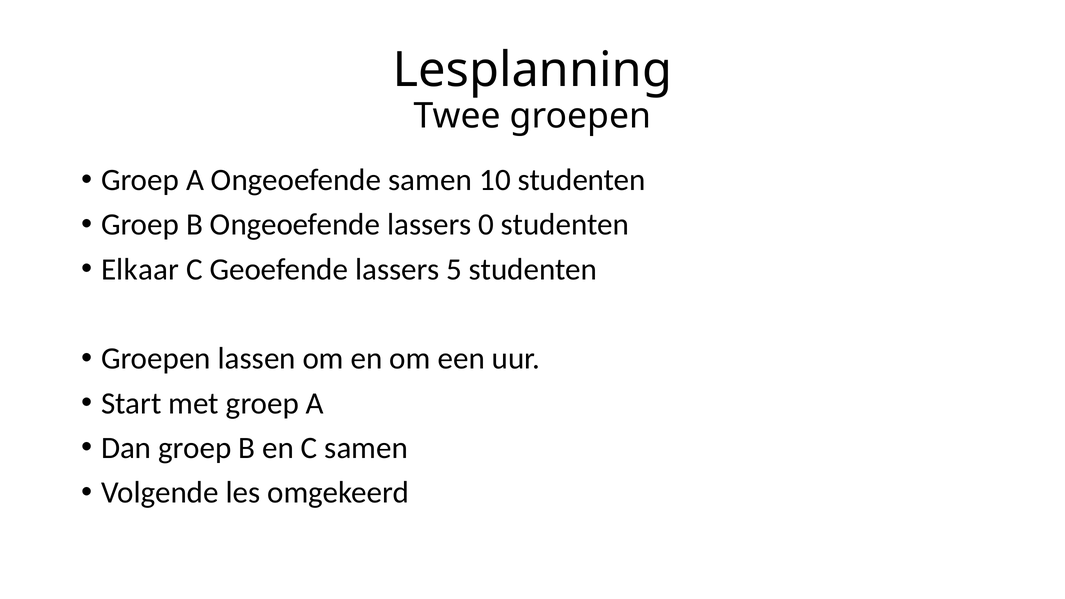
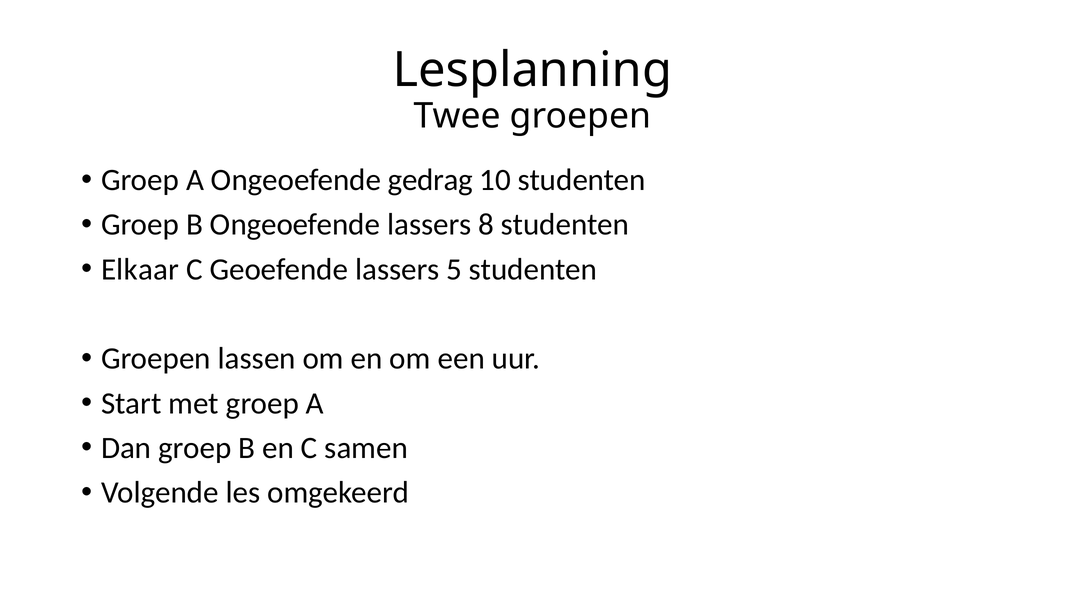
Ongeoefende samen: samen -> gedrag (430, 180)
0: 0 -> 8 (486, 225)
